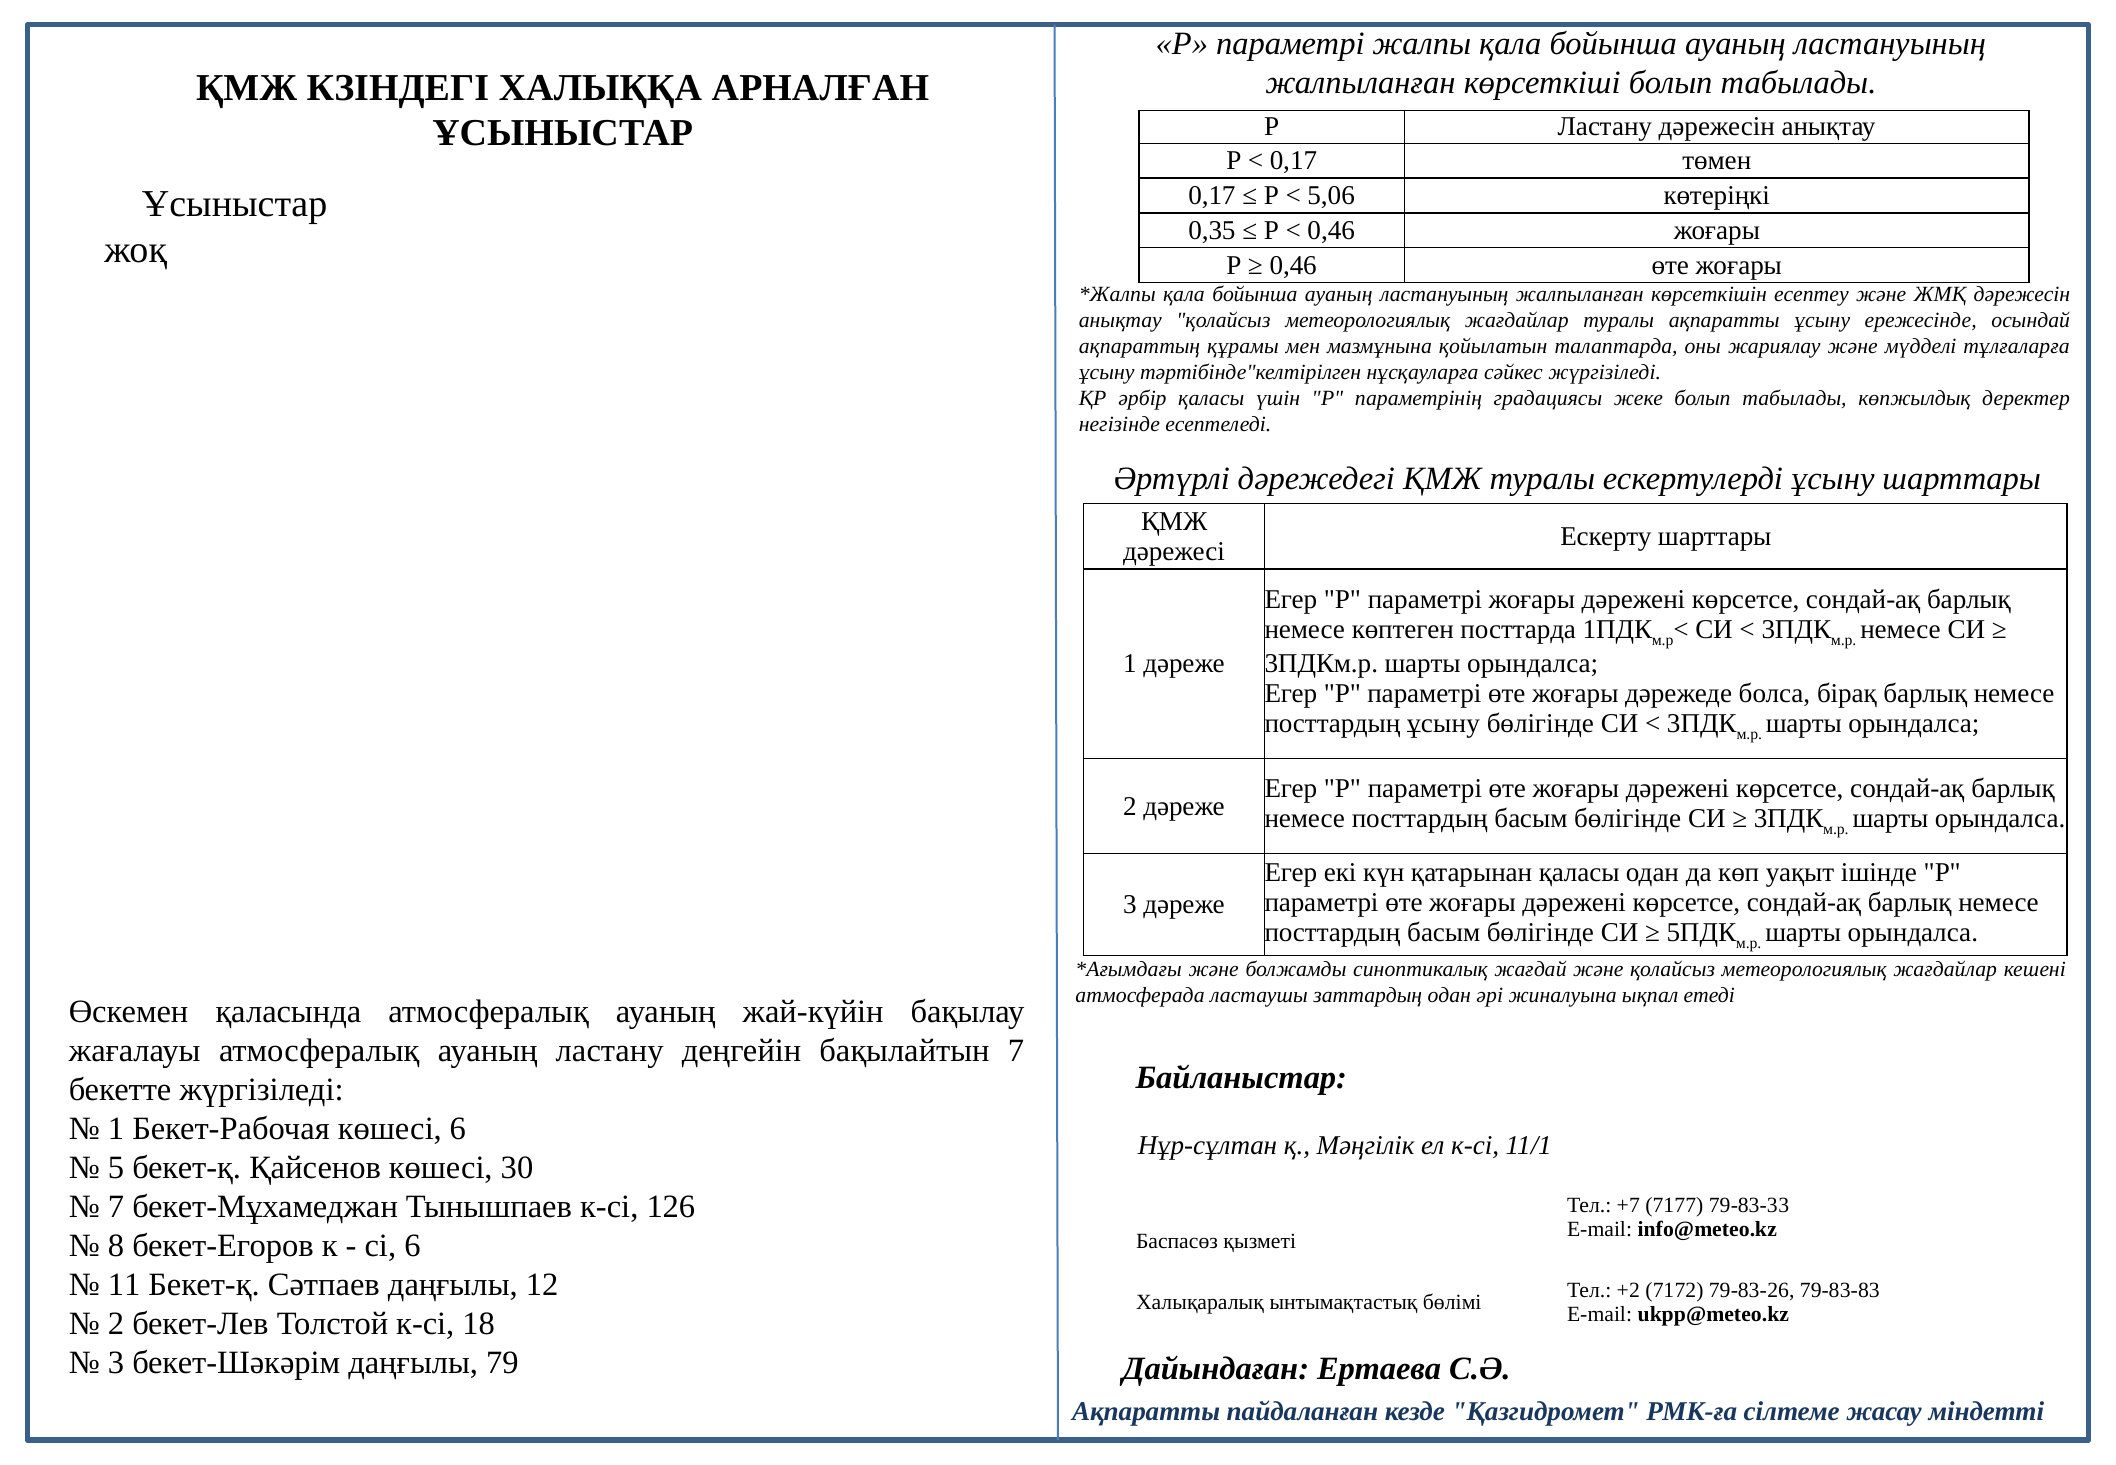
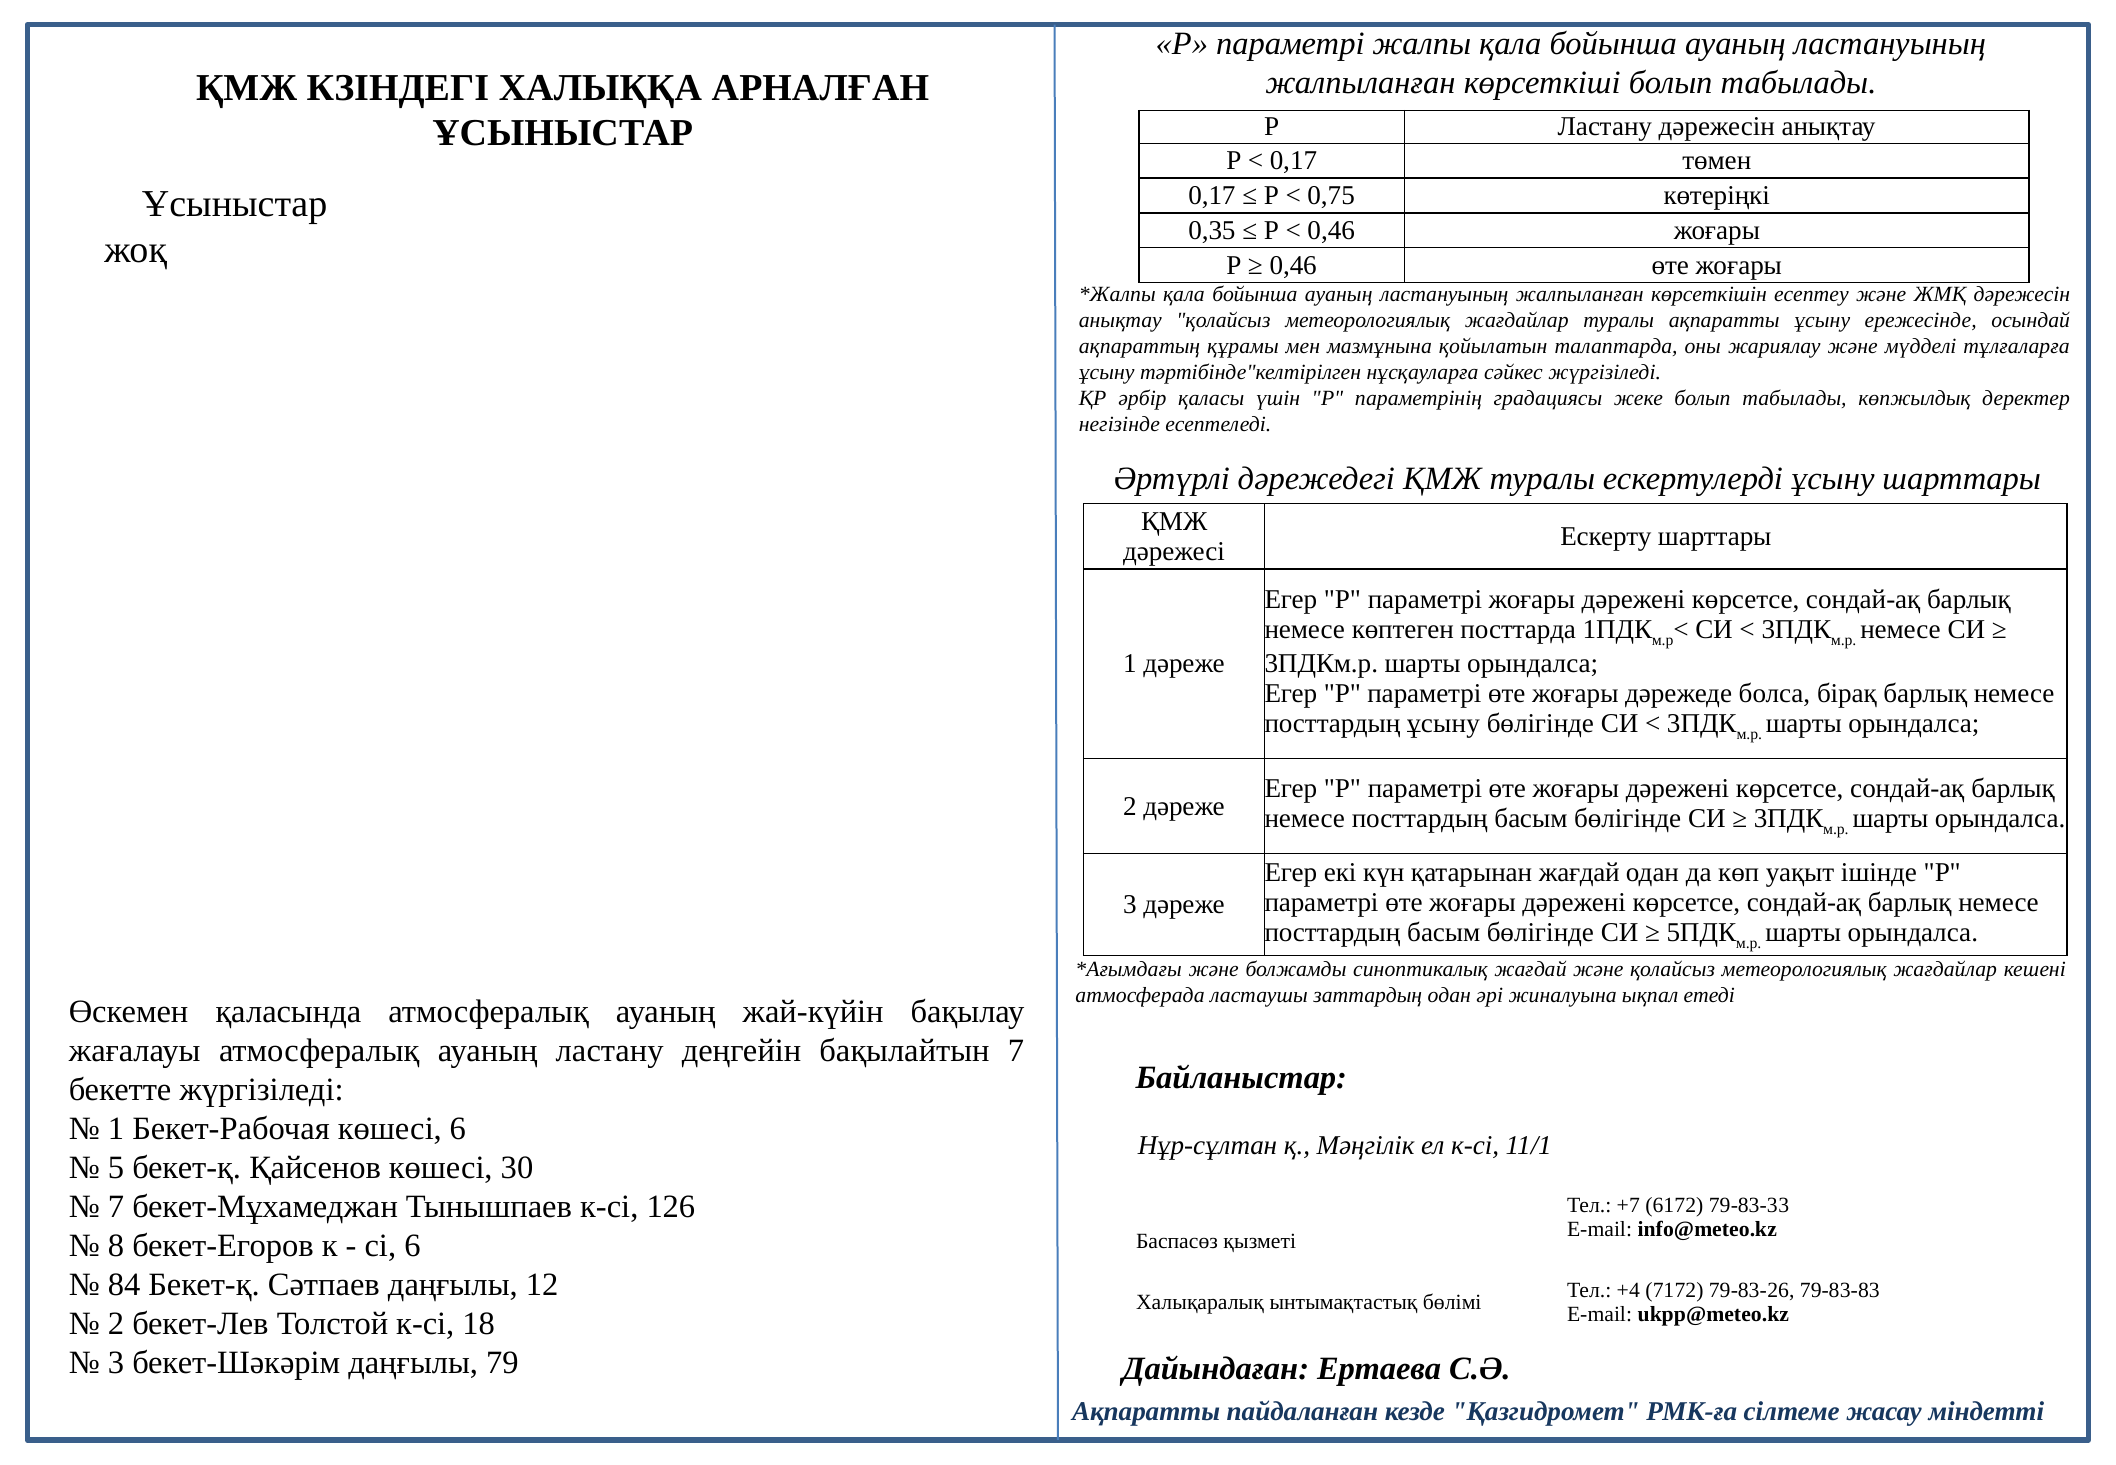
5,06: 5,06 -> 0,75 (1331, 195)
қатарынан қаласы: қаласы -> жағдай (1579, 873)
7177: 7177 -> 6172 (1674, 1205)
11: 11 -> 84 (124, 1285)
+2: +2 -> +4 (1628, 1290)
